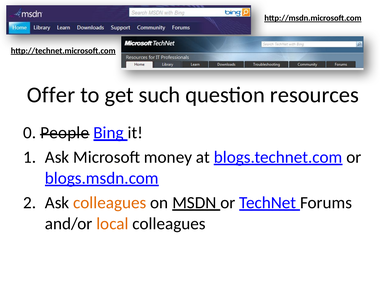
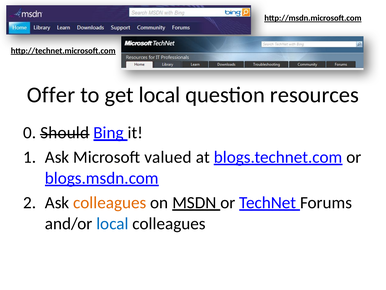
get such: such -> local (160, 95)
People: People -> Should (65, 132)
money: money -> valued (168, 157)
local colour: orange -> blue (112, 223)
